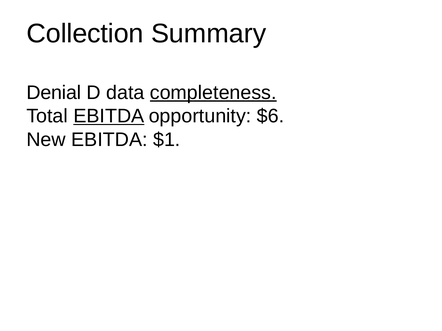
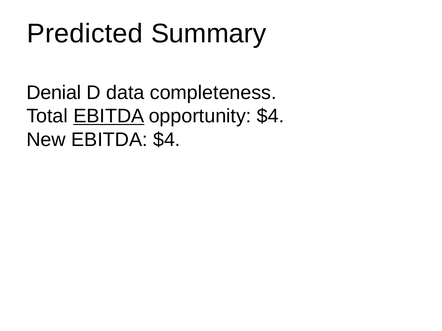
Collection: Collection -> Predicted (85, 34)
completeness underline: present -> none (213, 93)
opportunity $6: $6 -> $4 (270, 116)
EBITDA $1: $1 -> $4 (167, 140)
